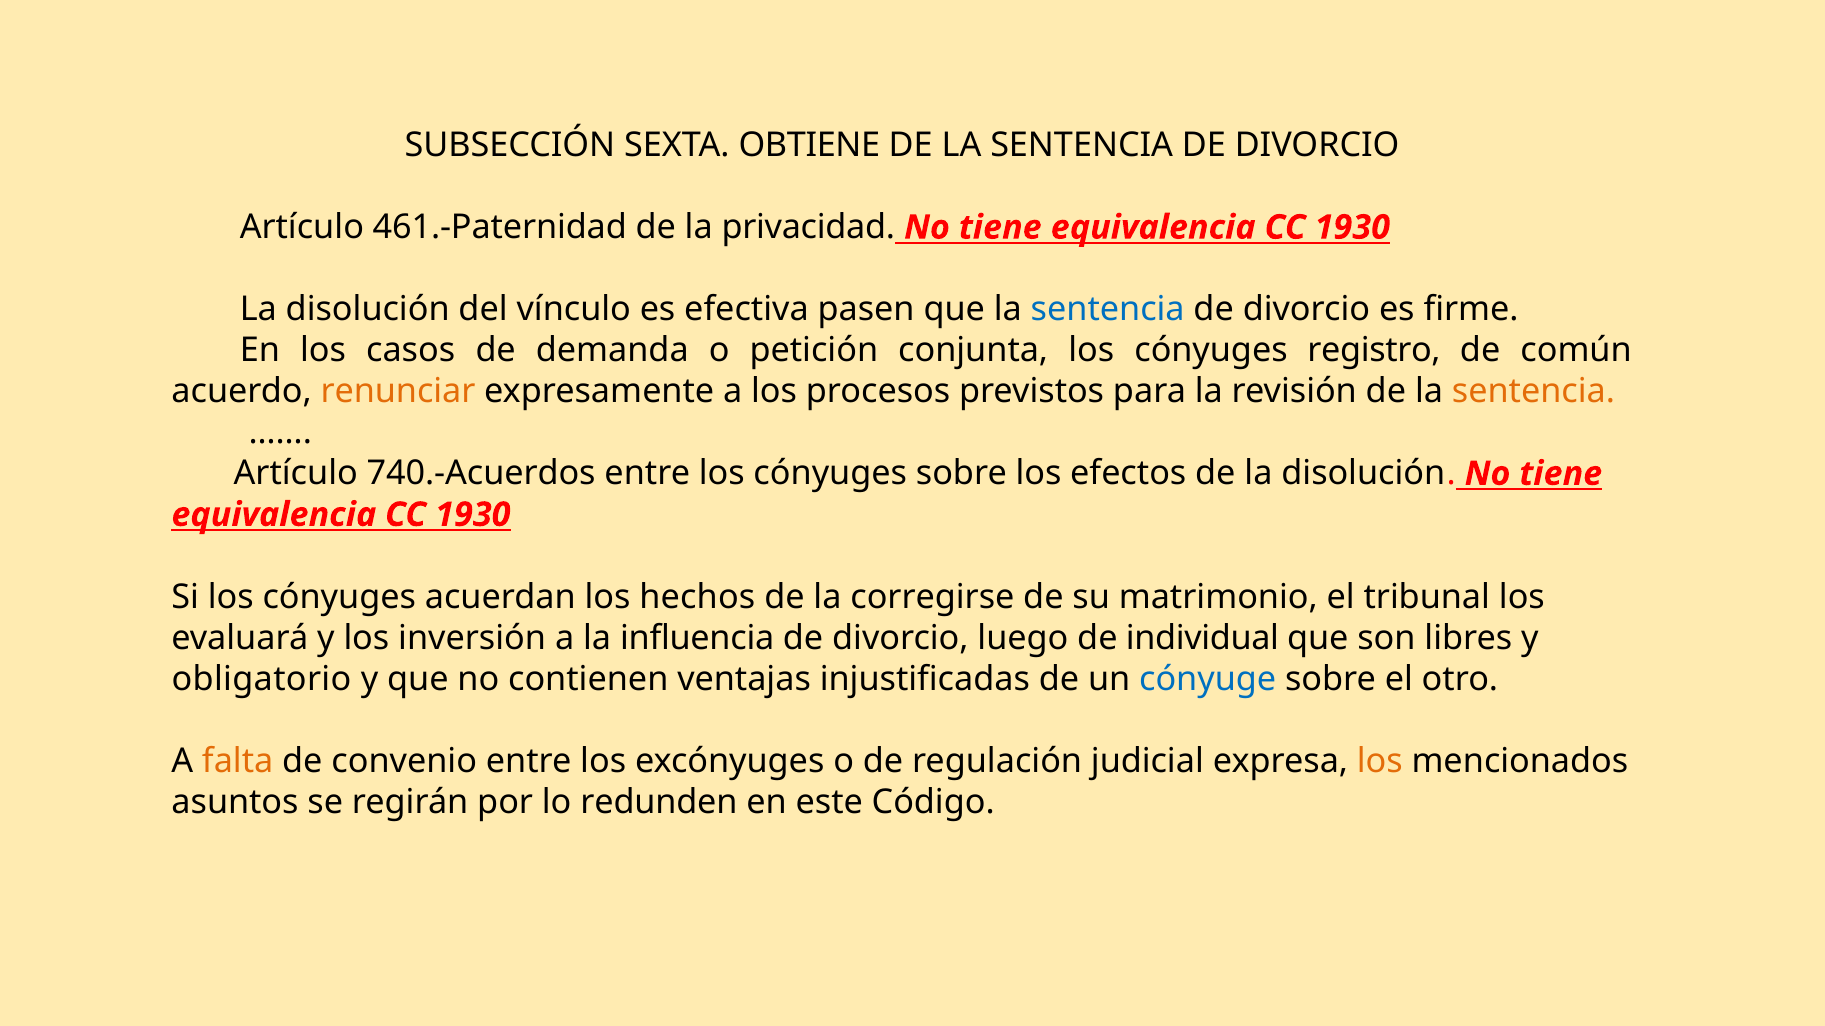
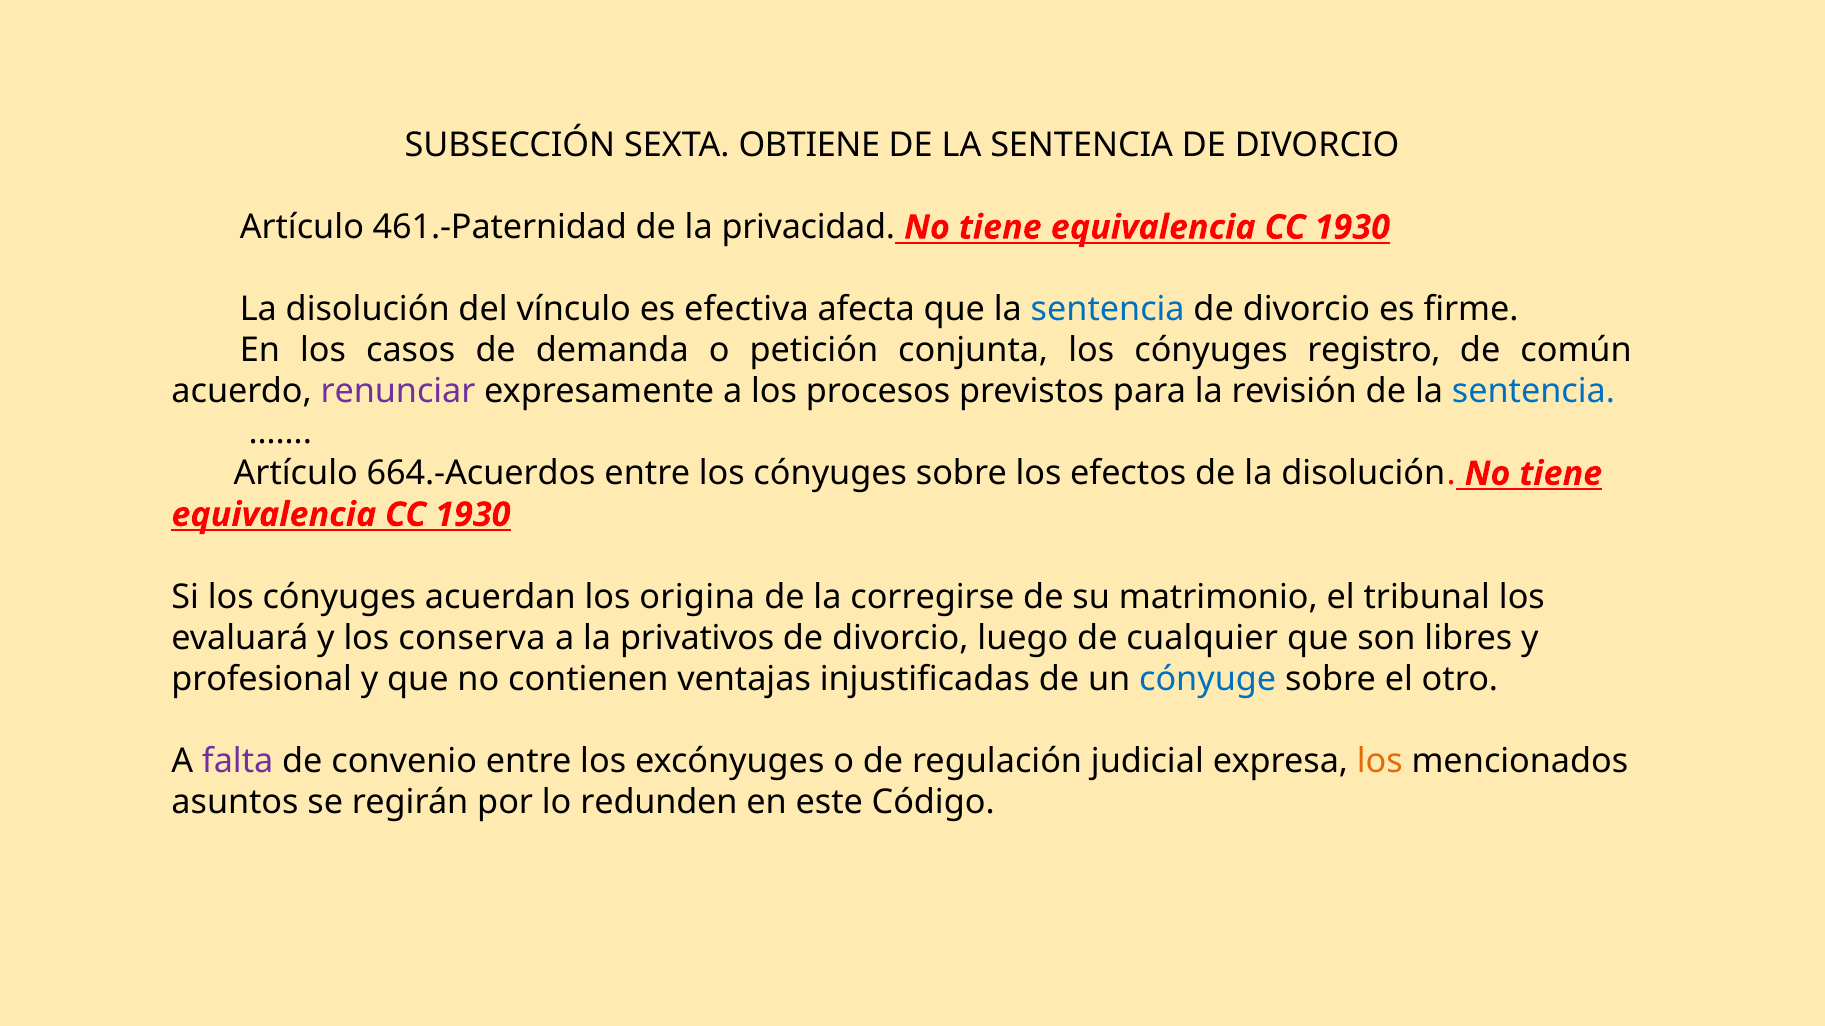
pasen: pasen -> afecta (866, 310)
renunciar colour: orange -> purple (398, 392)
sentencia colour: orange -> blue (1533, 392)
740.-Acuerdos: 740.-Acuerdos -> 664.-Acuerdos (481, 474)
hechos: hechos -> origina (697, 597)
inversión: inversión -> conserva (472, 638)
influencia: influencia -> privativos (697, 638)
individual: individual -> cualquier (1202, 638)
obligatorio: obligatorio -> profesional (262, 679)
falta colour: orange -> purple (238, 761)
